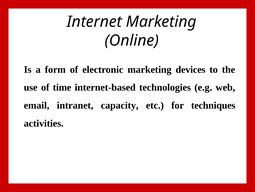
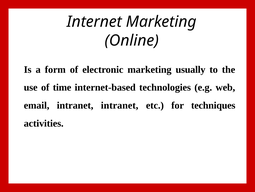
devices: devices -> usually (191, 69)
intranet capacity: capacity -> intranet (120, 105)
